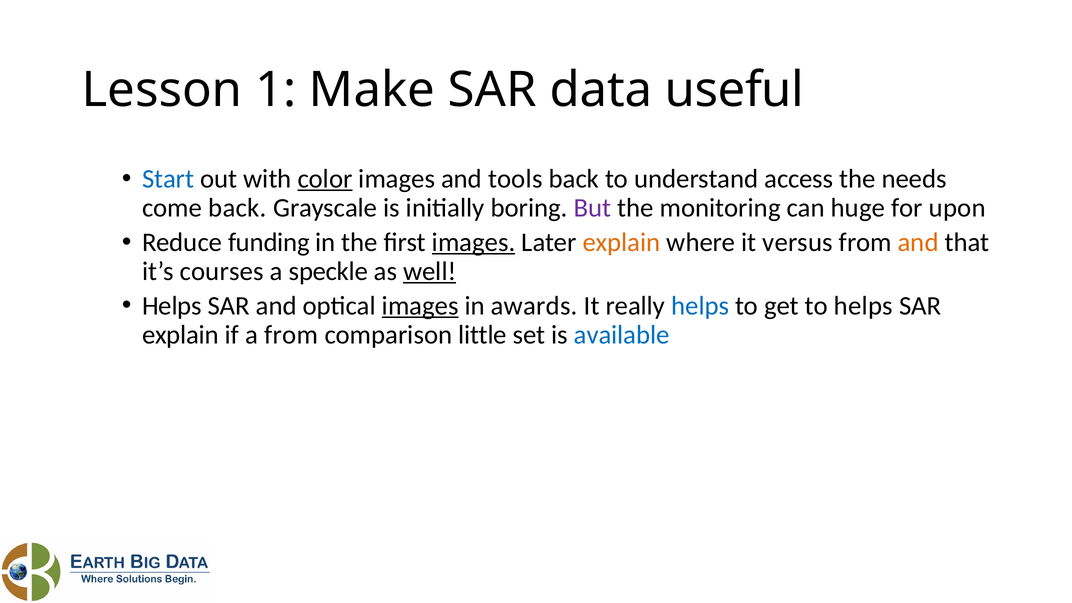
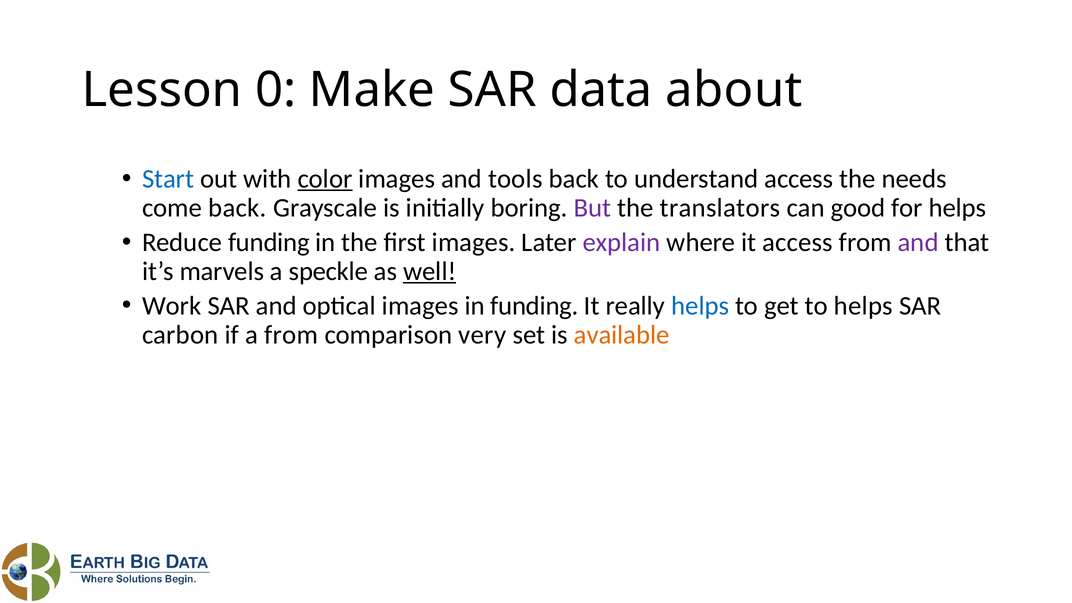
1: 1 -> 0 (276, 90)
useful: useful -> about (734, 90)
monitoring: monitoring -> translators (720, 208)
huge: huge -> good (858, 208)
for upon: upon -> helps (957, 208)
images underline: present -> none (474, 242)
explain colour: orange -> purple (621, 242)
it versus: versus -> access (798, 242)
and colour: orange -> purple (918, 242)
courses: courses -> marvels (222, 271)
Helps: Helps -> Work (172, 306)
images underline: present -> none (420, 306)
in awards: awards -> funding (534, 306)
explain: explain -> carbon (180, 335)
little: little -> very (482, 335)
available colour: blue -> orange (622, 335)
